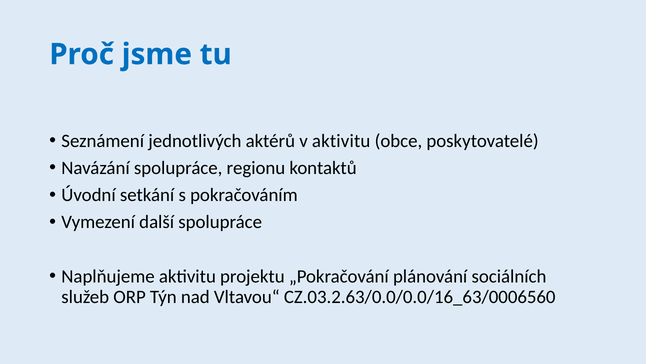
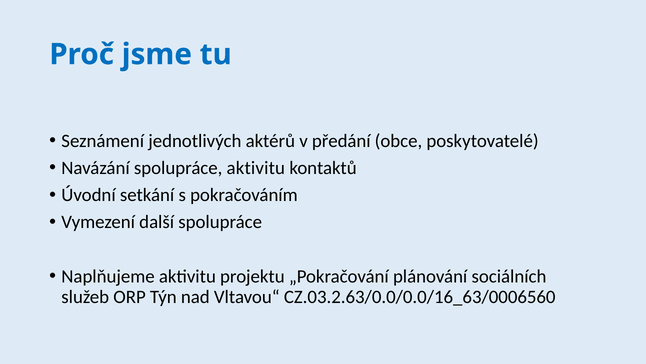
v aktivitu: aktivitu -> předání (341, 141)
spolupráce regionu: regionu -> aktivitu (256, 168)
